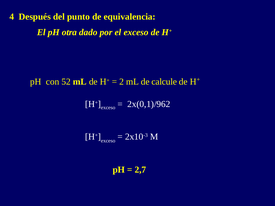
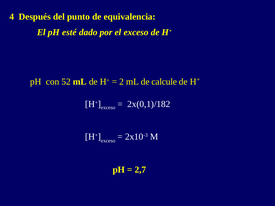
otra: otra -> esté (69, 32)
2x(0,1)/962: 2x(0,1)/962 -> 2x(0,1)/182 (149, 104)
